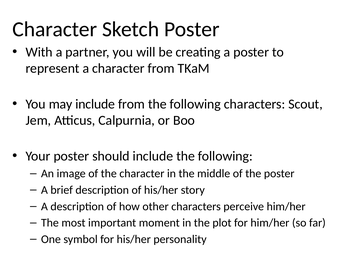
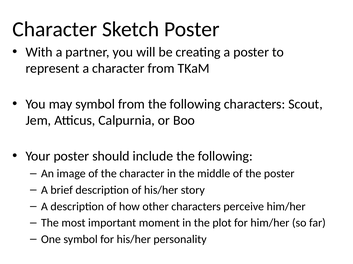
may include: include -> symbol (95, 104)
